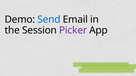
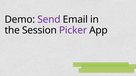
Send colour: blue -> purple (49, 20)
